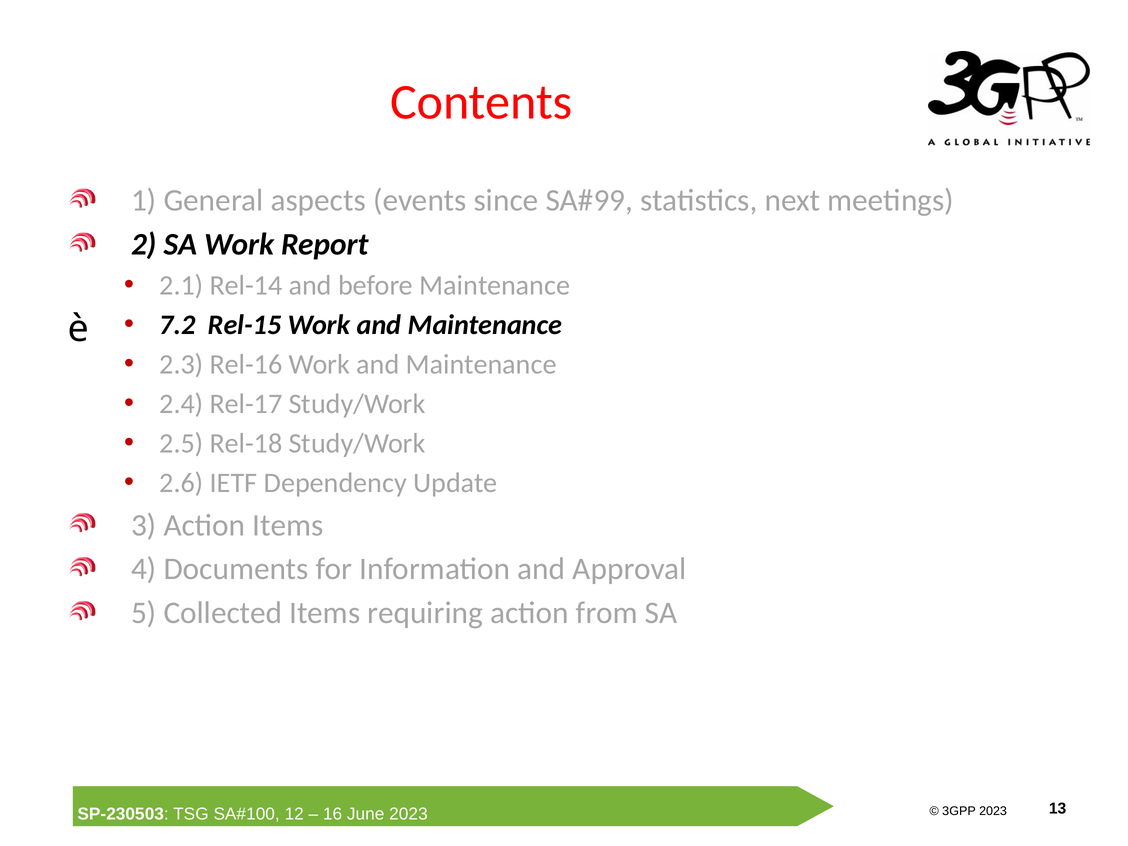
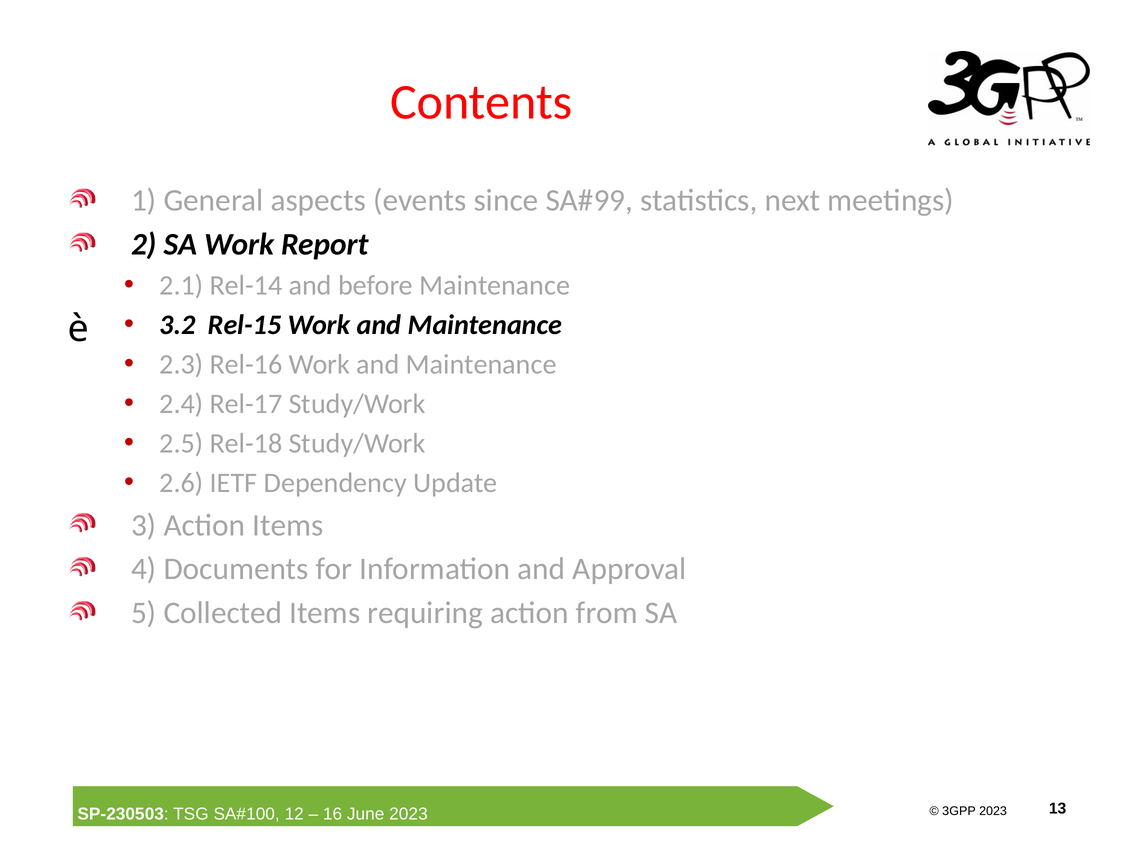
7.2: 7.2 -> 3.2 (177, 325)
